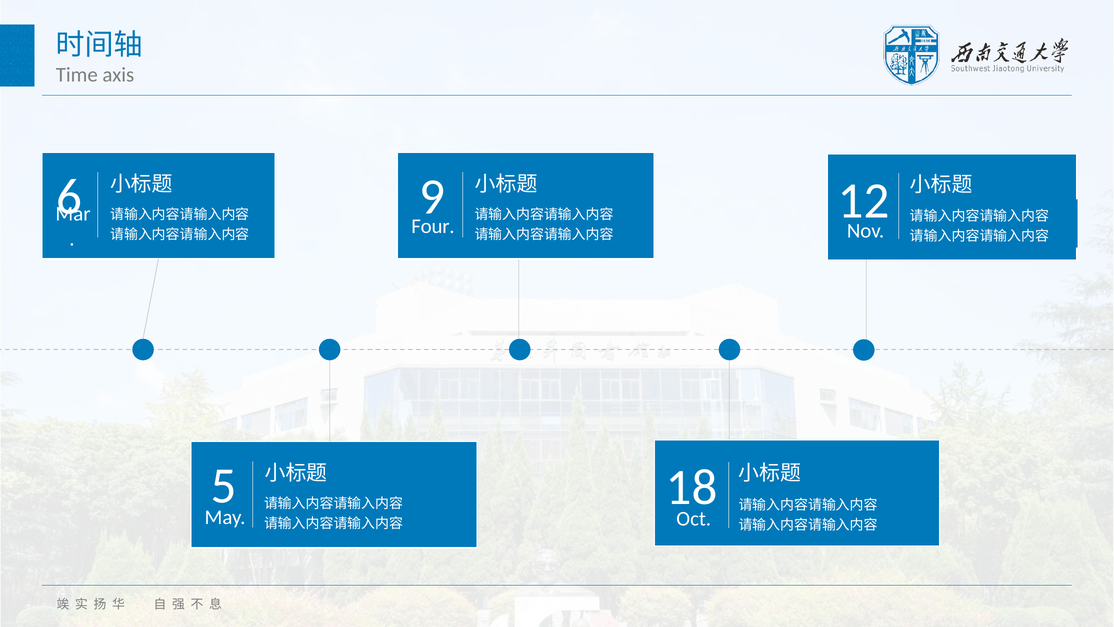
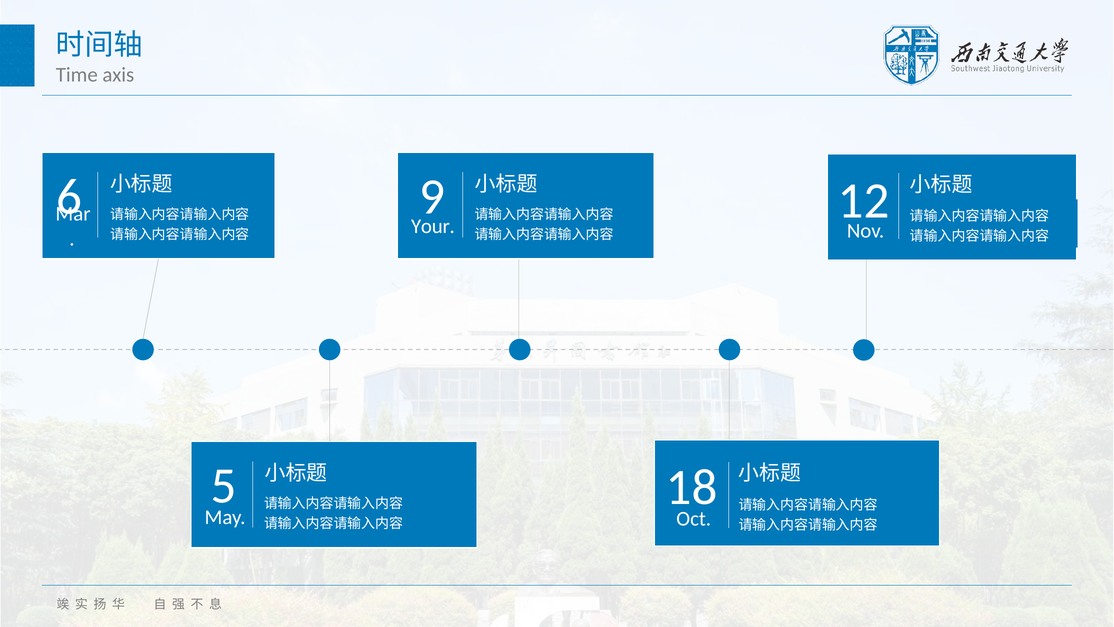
Four: Four -> Your (433, 226)
